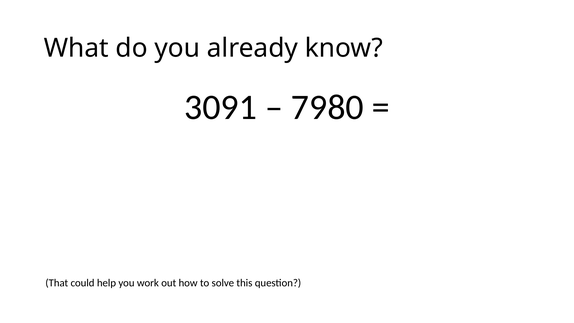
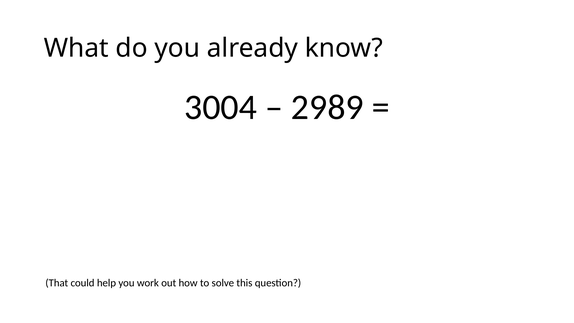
3091: 3091 -> 3004 (221, 107)
7980: 7980 -> 2989 (327, 107)
